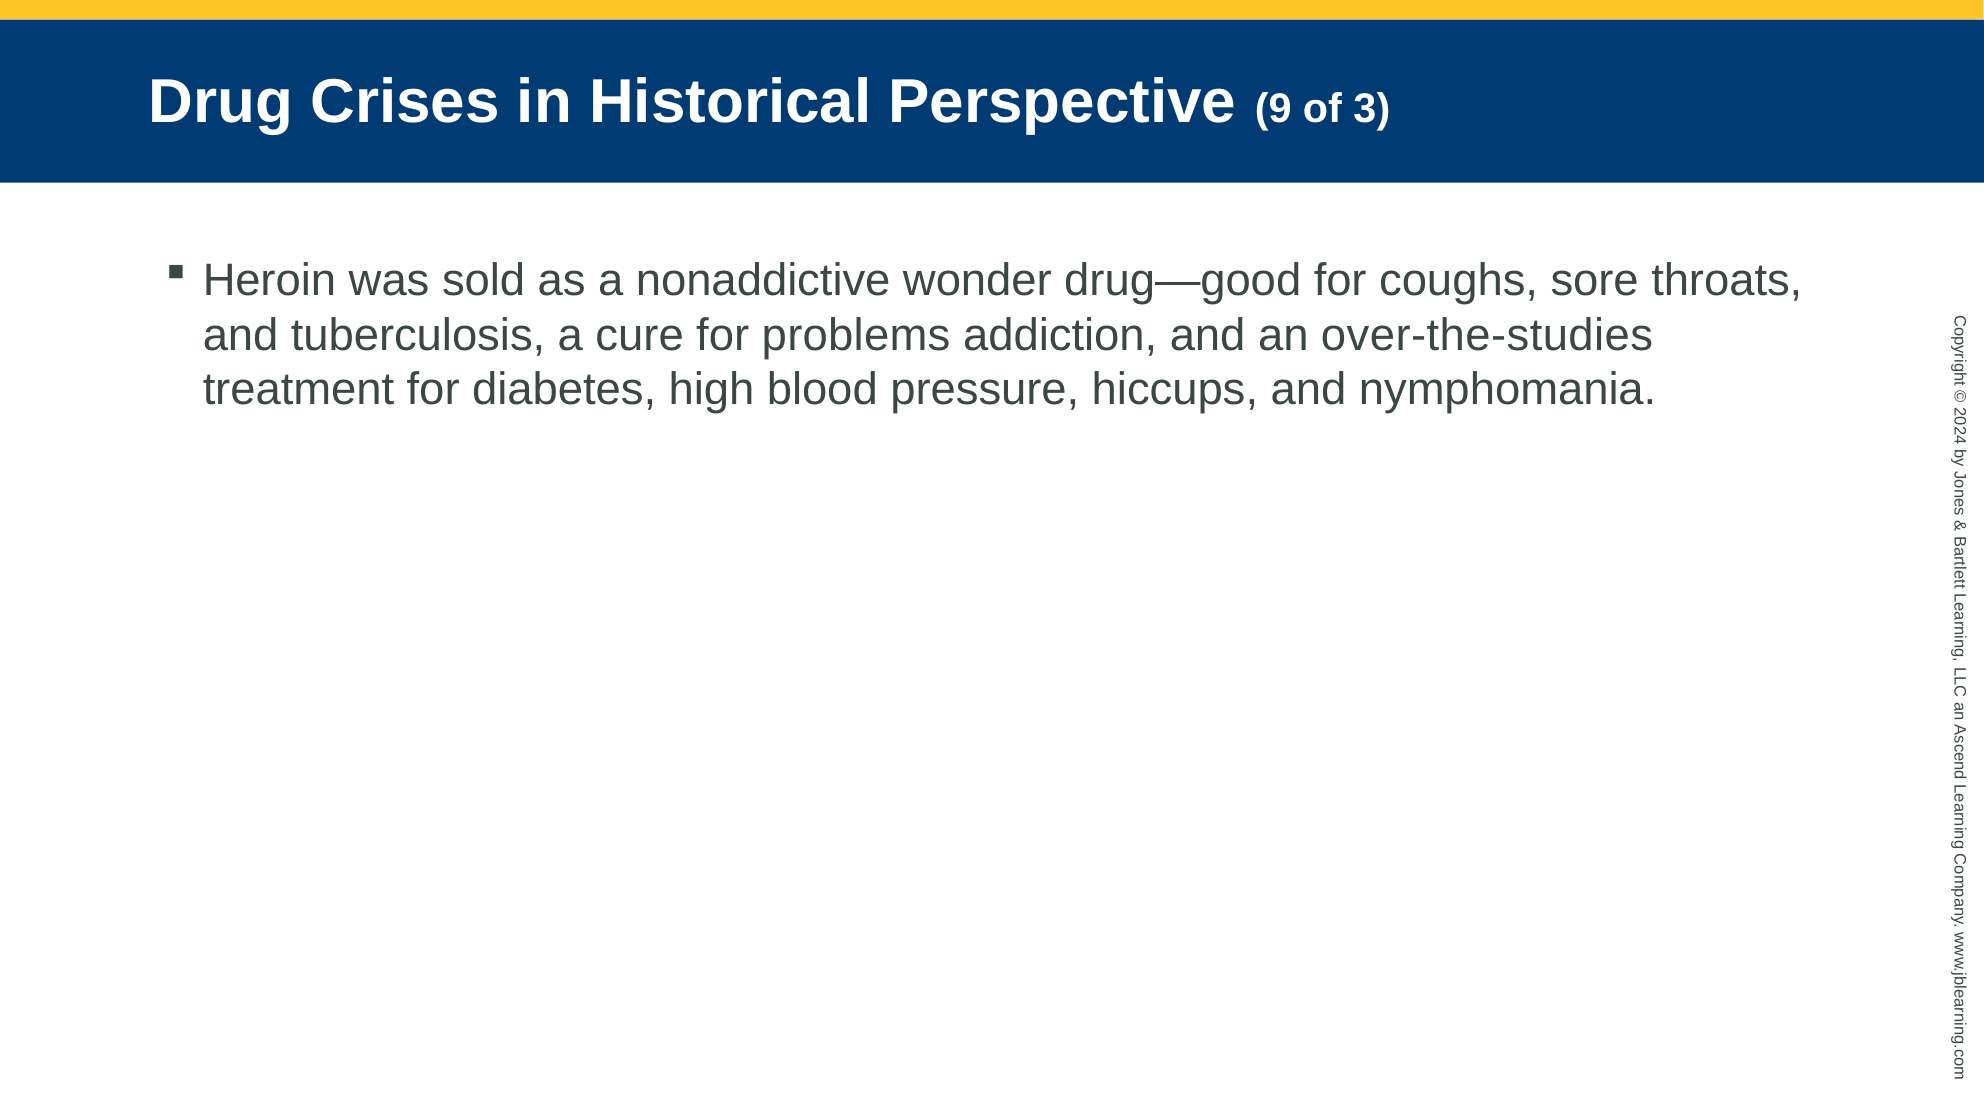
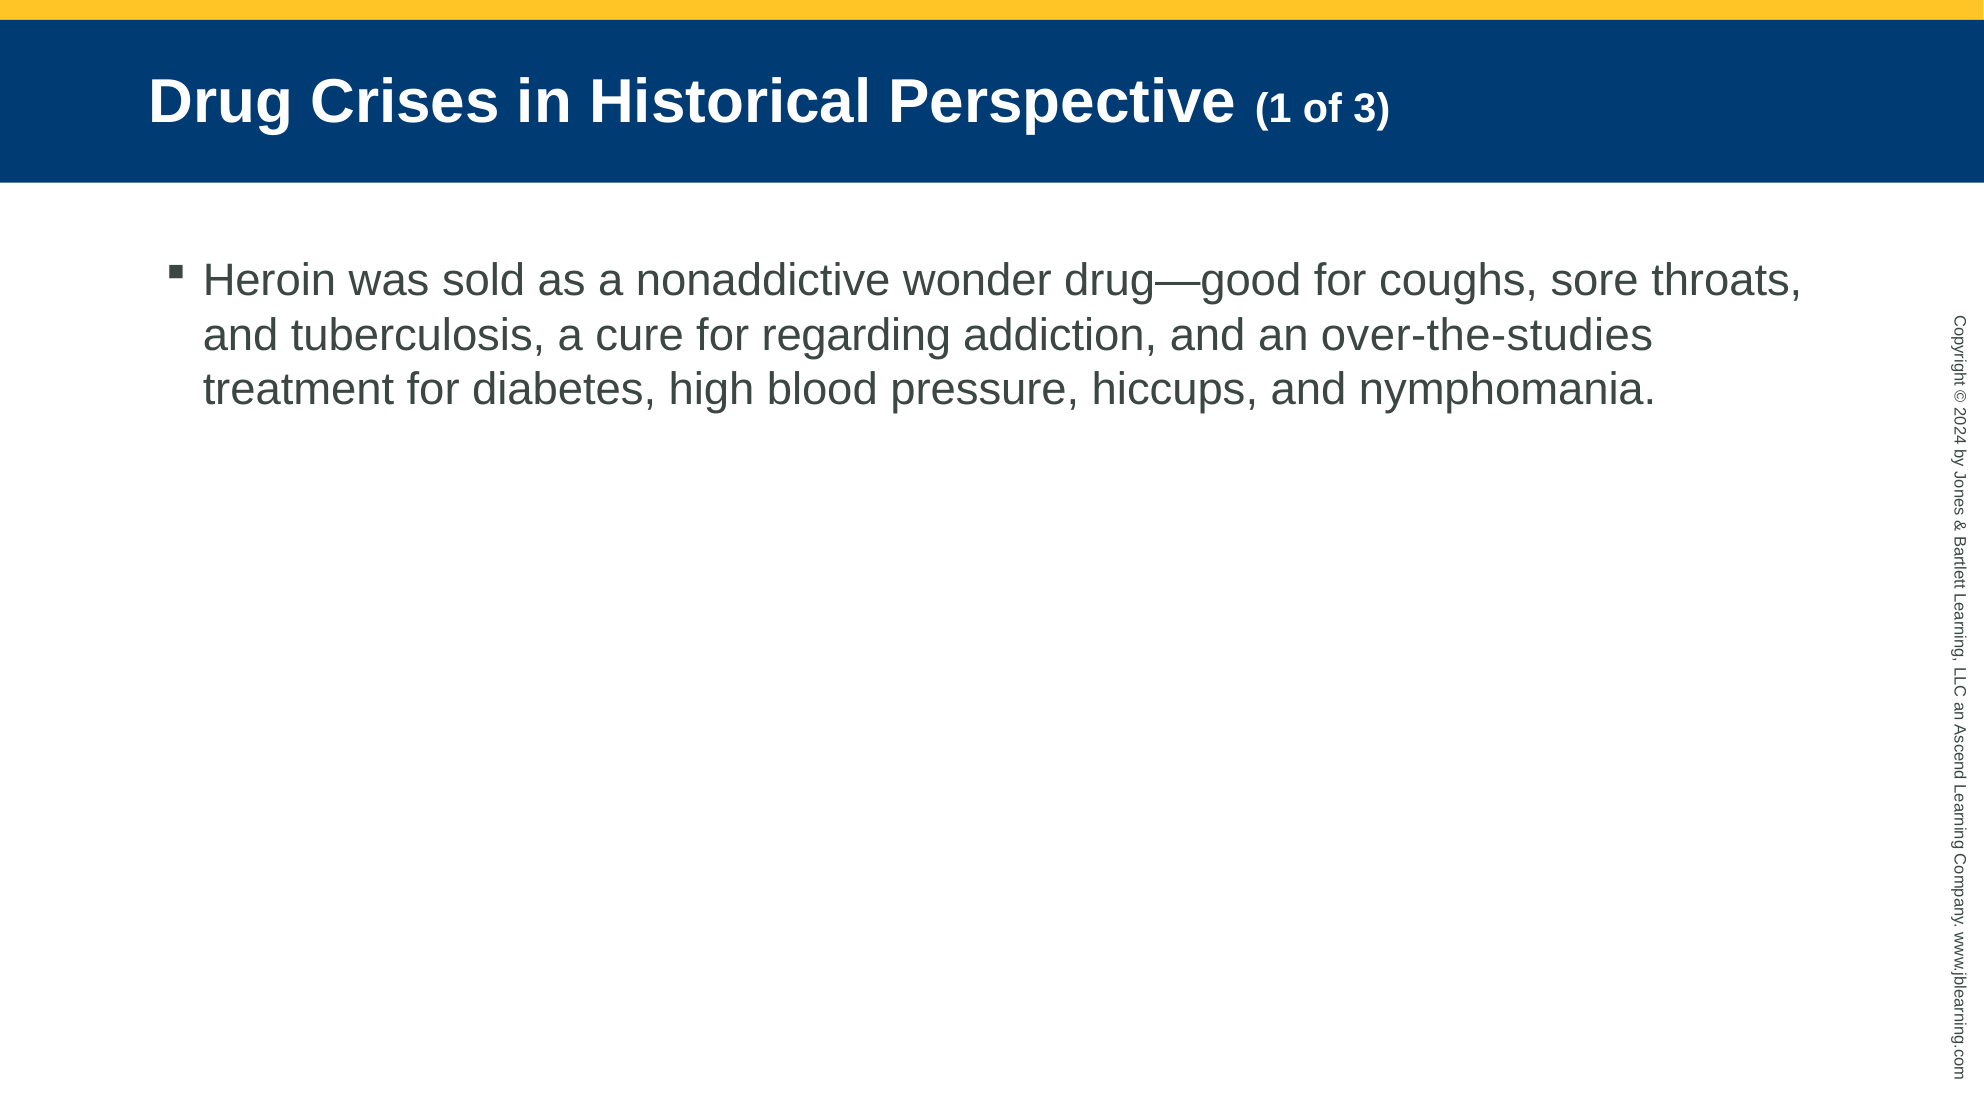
9: 9 -> 1 (1273, 109)
problems: problems -> regarding (856, 335)
